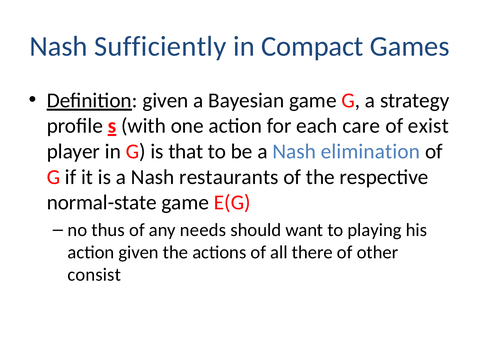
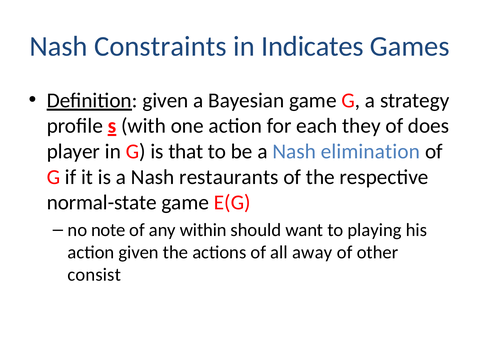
Sufficiently: Sufficiently -> Constraints (160, 46)
Compact: Compact -> Indicates (312, 46)
care: care -> they (361, 126)
exist: exist -> does (429, 126)
thus: thus -> note (108, 230)
needs: needs -> within (203, 230)
there: there -> away (312, 253)
